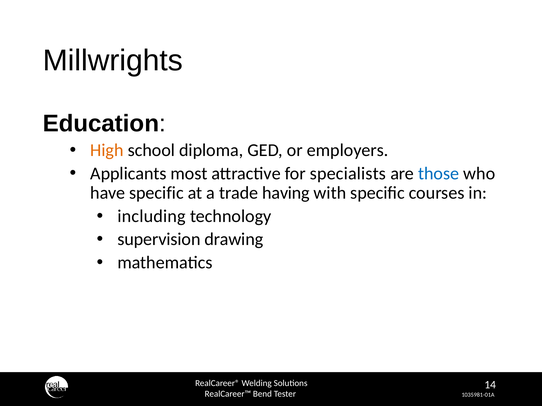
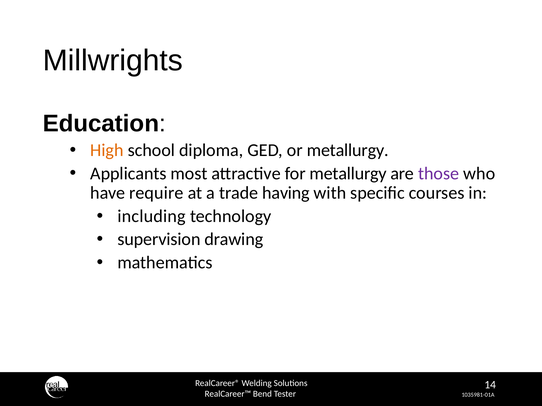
or employers: employers -> metallurgy (348, 150)
for specialists: specialists -> metallurgy (348, 174)
those colour: blue -> purple (439, 174)
have specific: specific -> require (156, 193)
